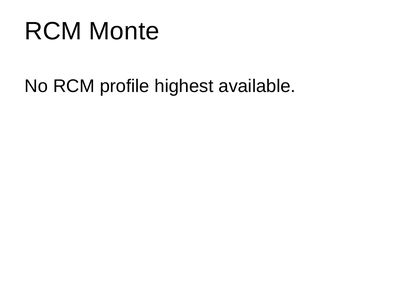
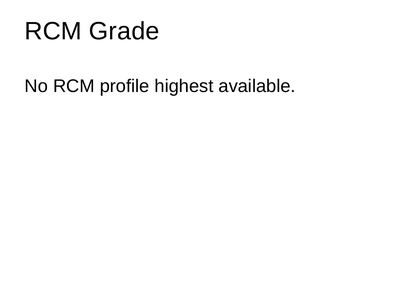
Monte: Monte -> Grade (124, 31)
